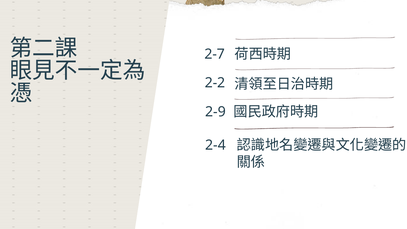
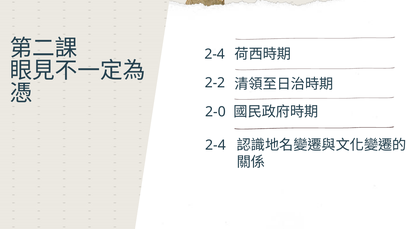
2-7: 2-7 -> 2-4 (215, 54)
2-9: 2-9 -> 2-0 (216, 112)
